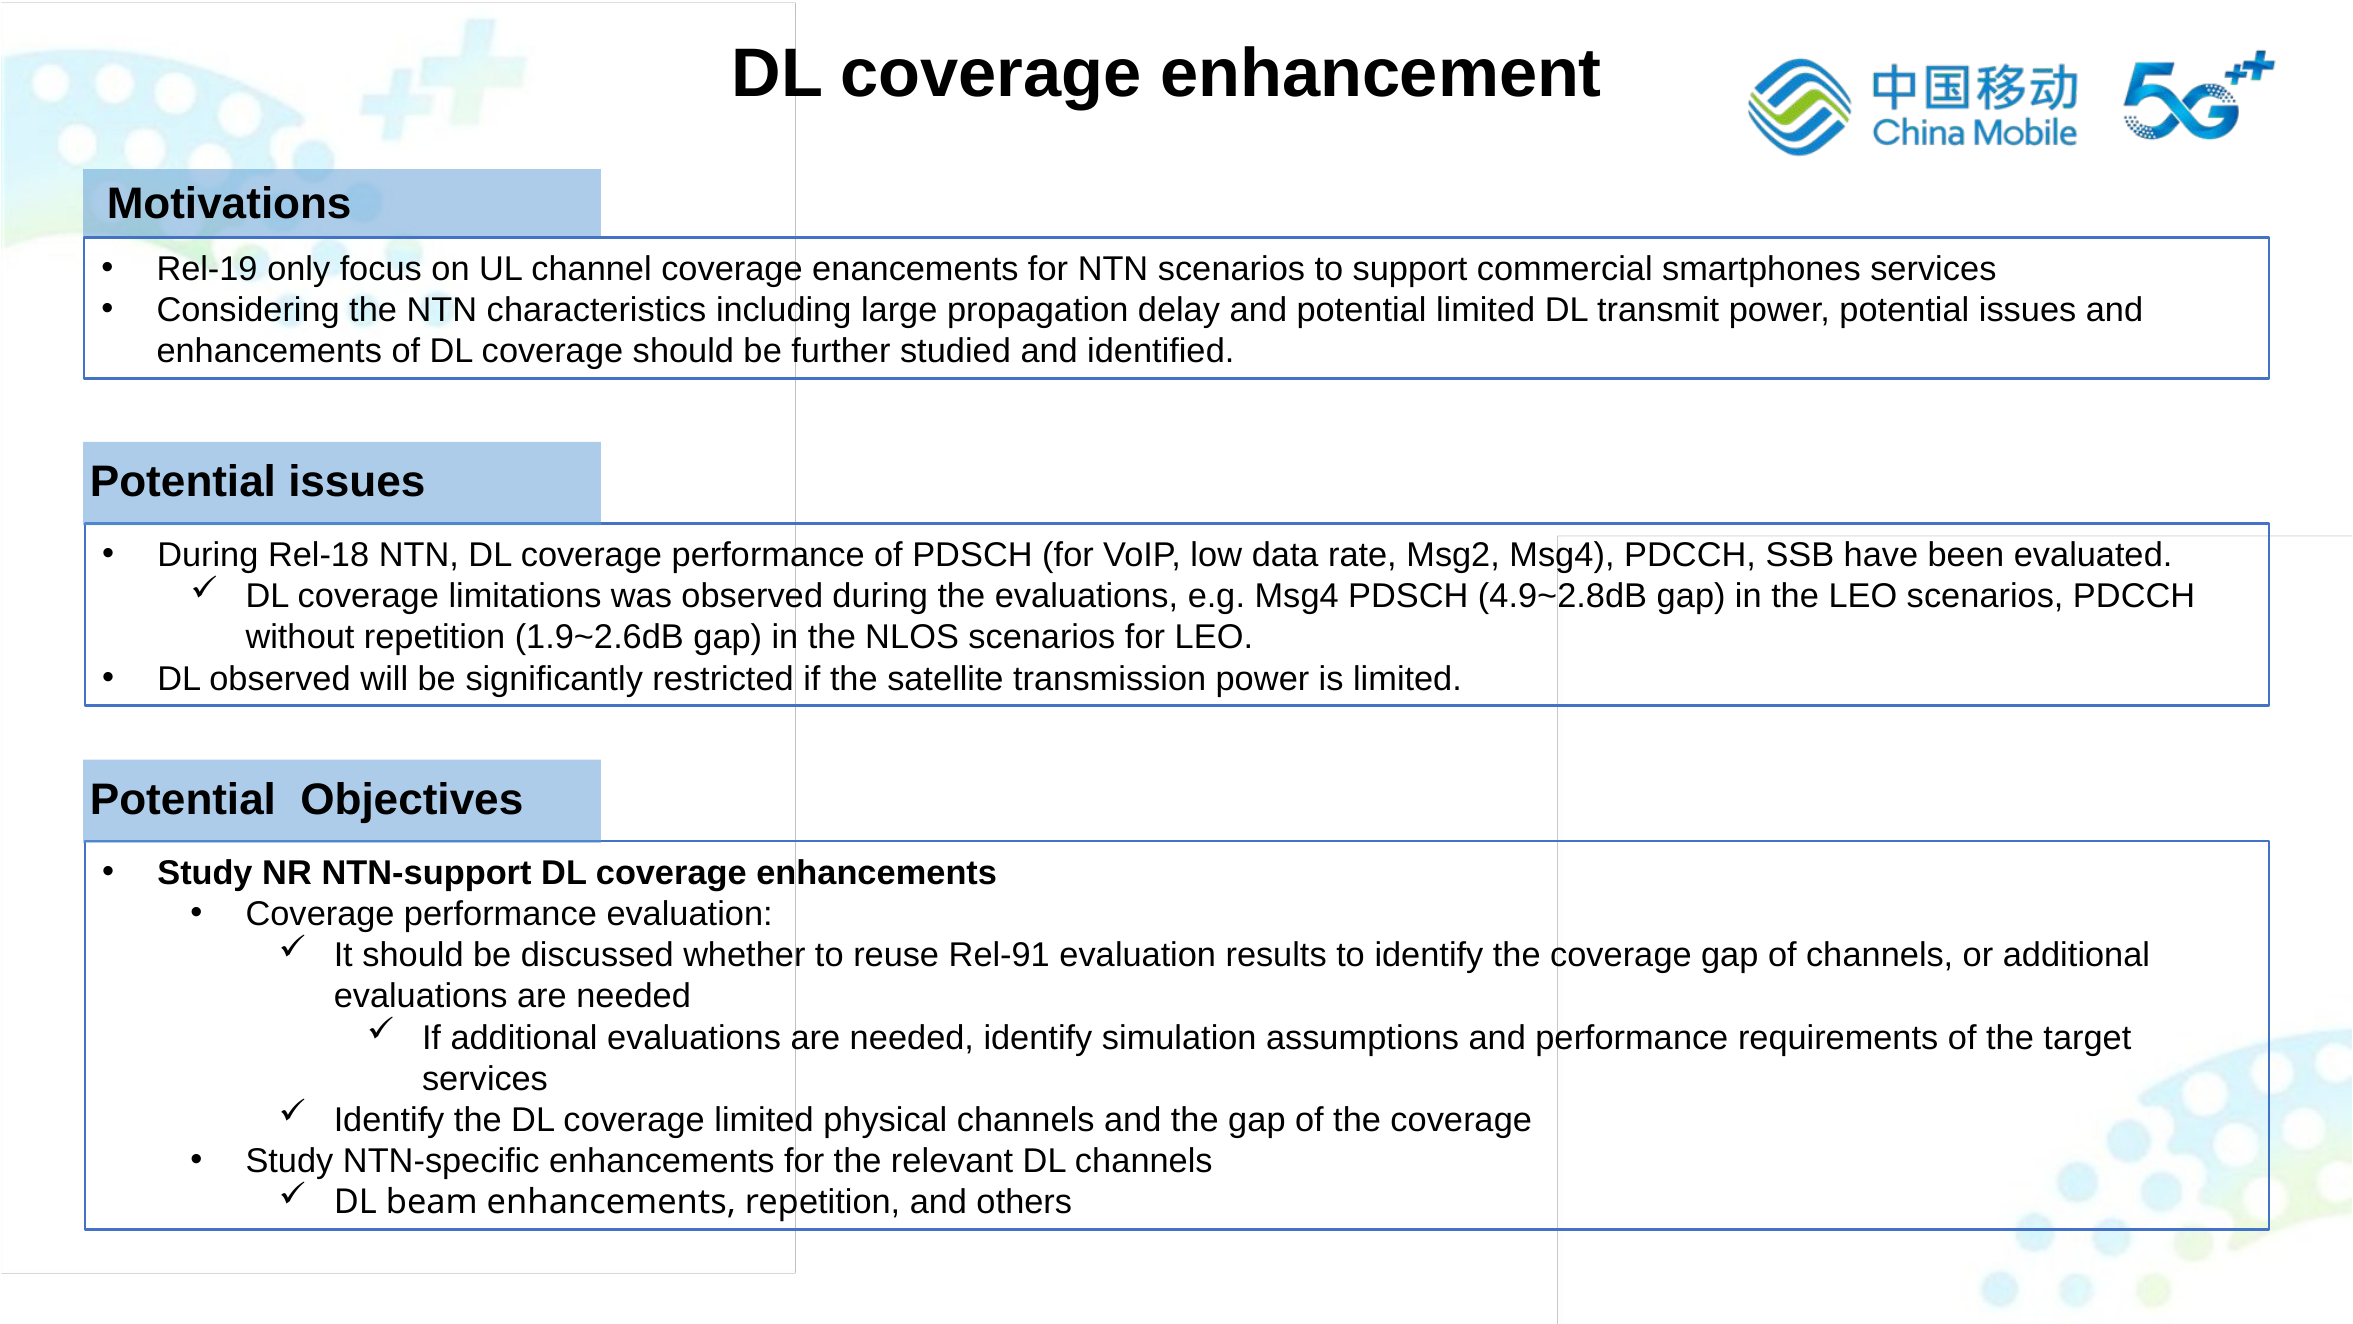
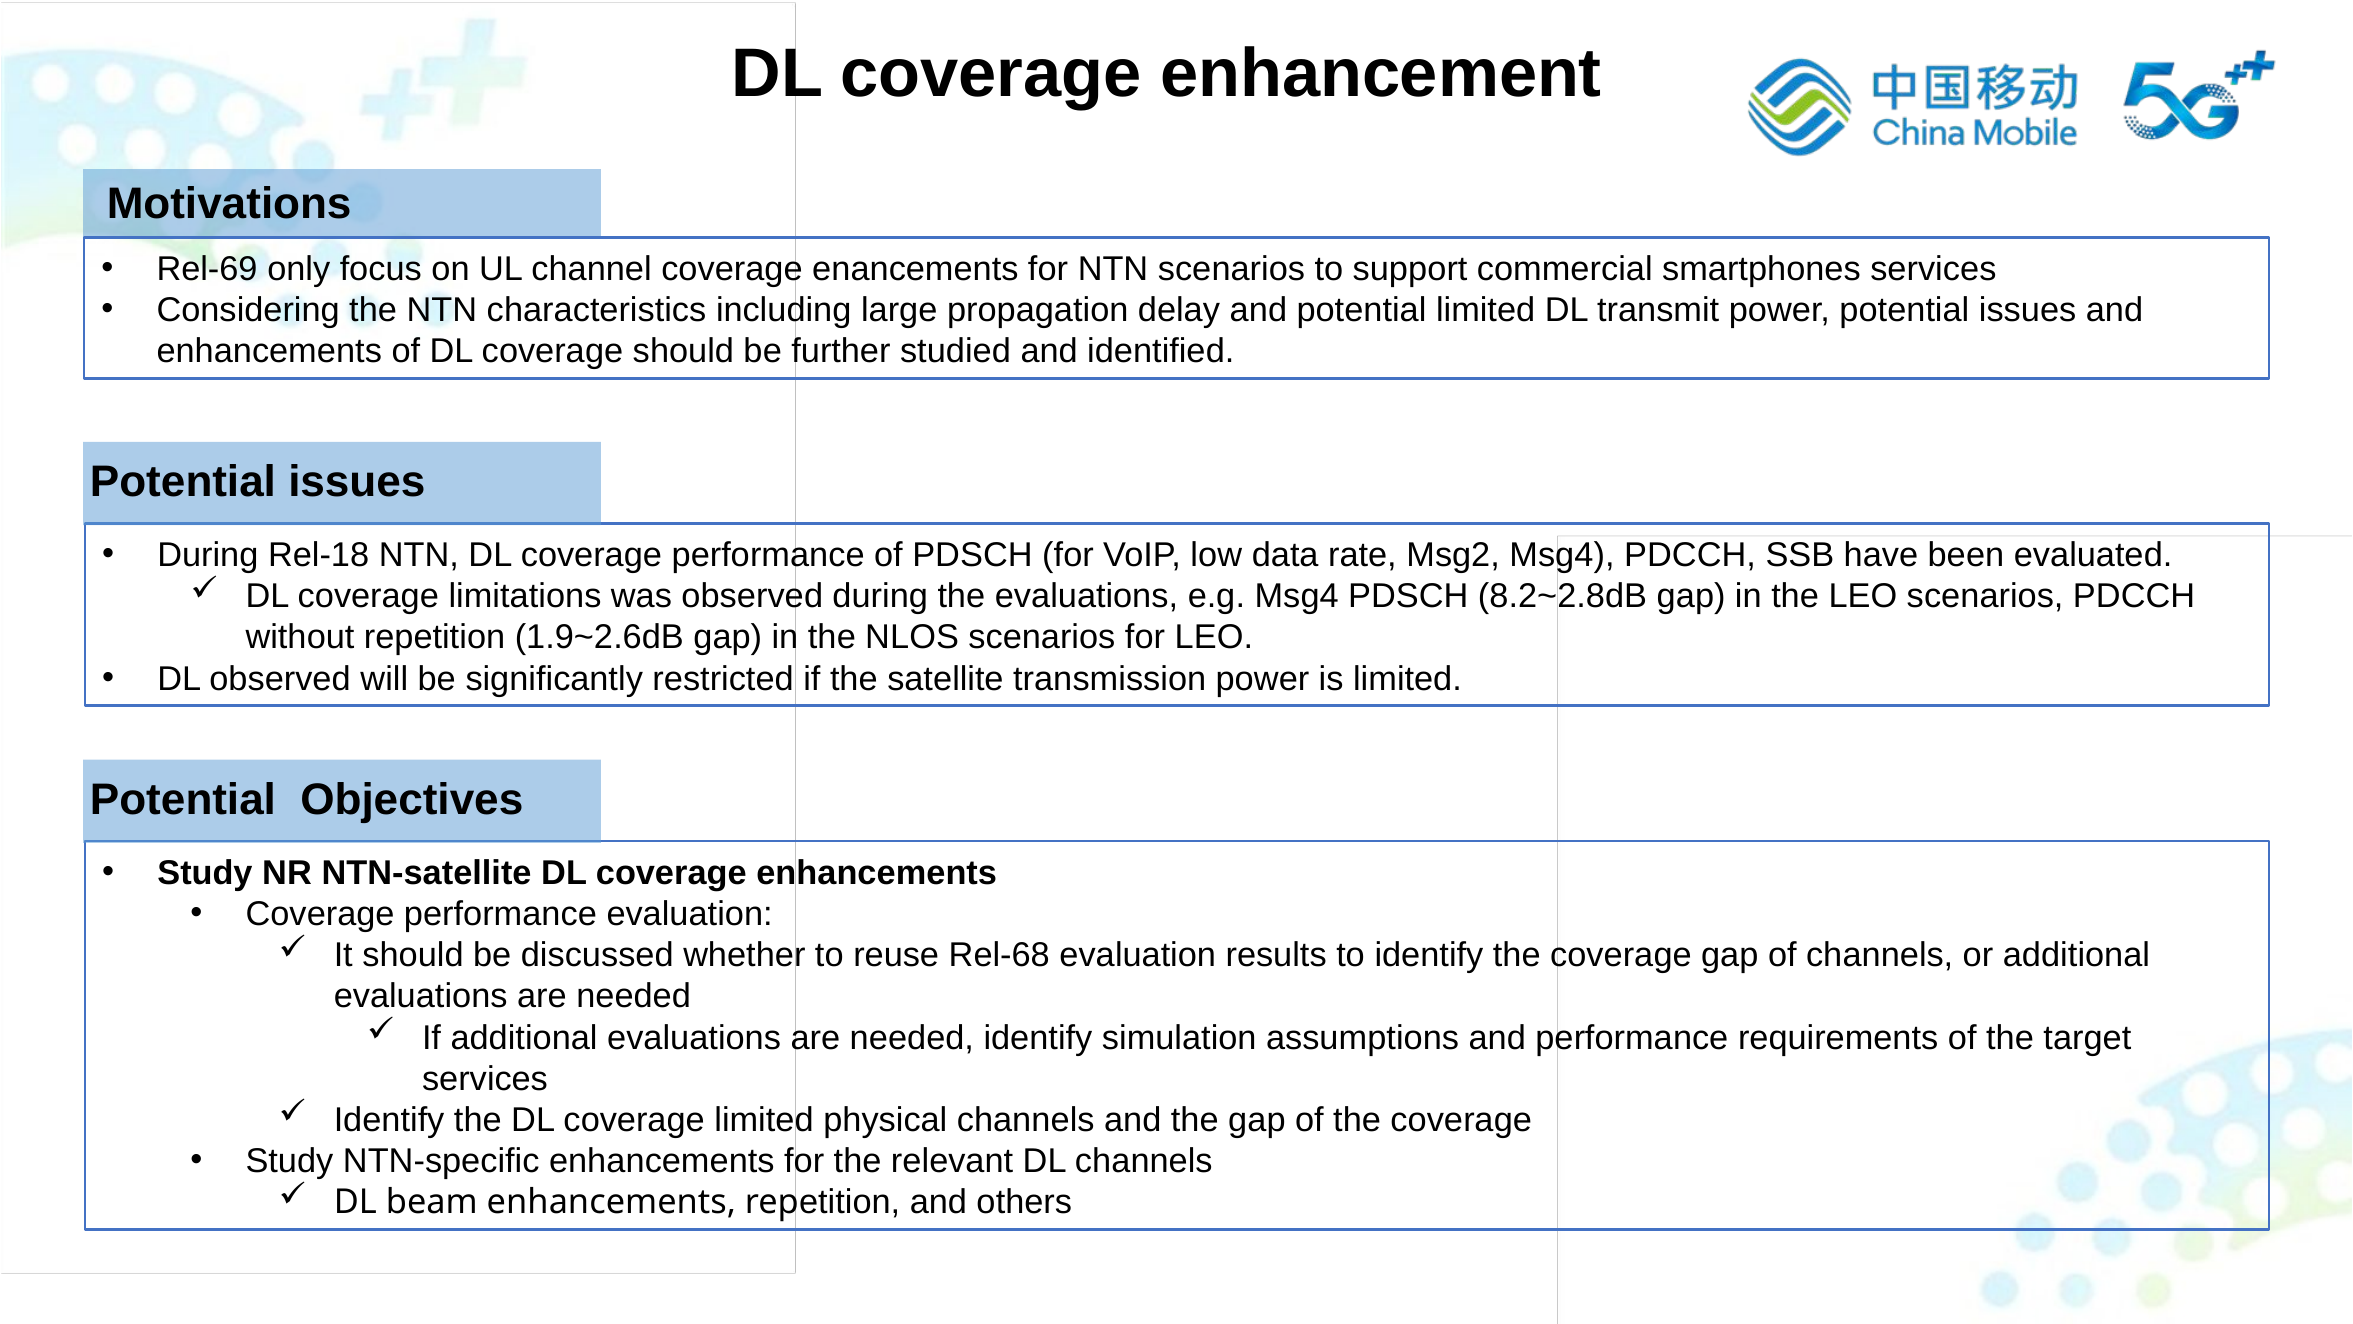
Rel-19: Rel-19 -> Rel-69 (207, 269)
4.9~2.8dB: 4.9~2.8dB -> 8.2~2.8dB (1563, 596)
NTN-support: NTN-support -> NTN-satellite (427, 873)
Rel-91: Rel-91 -> Rel-68 (999, 955)
